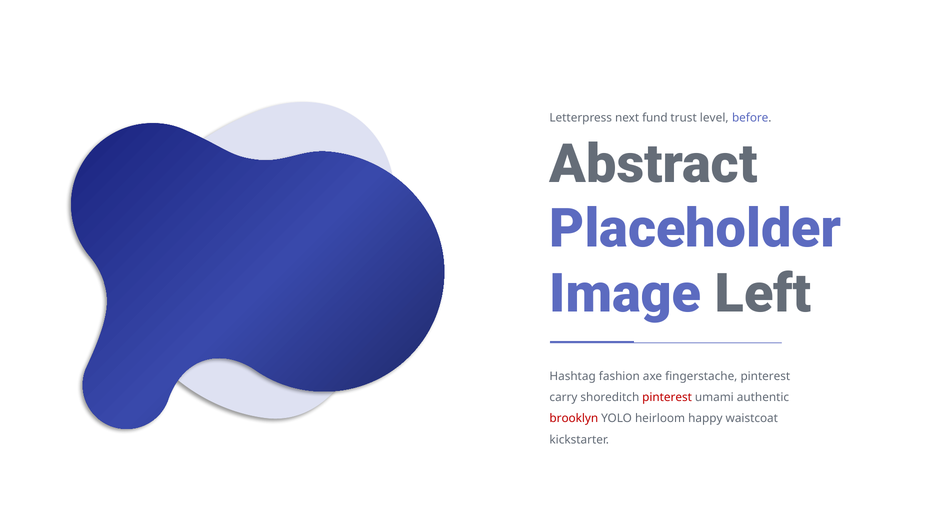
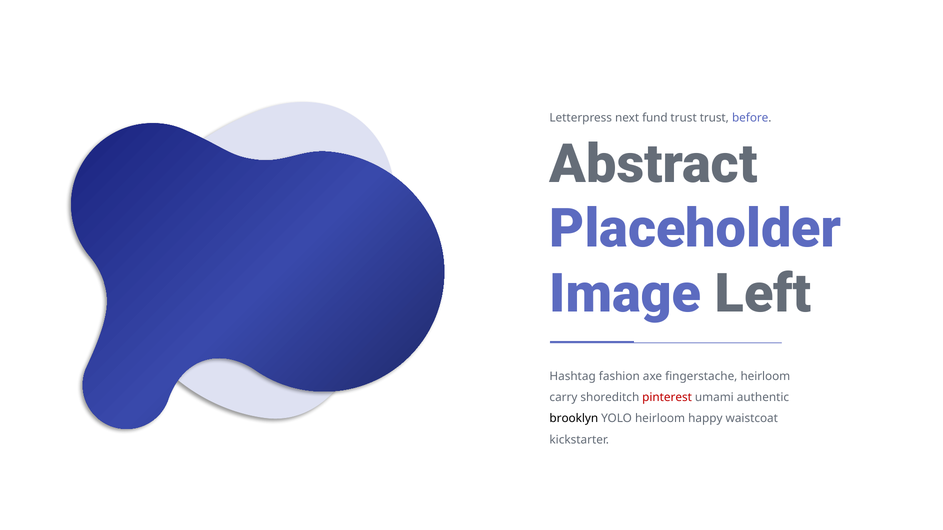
trust level: level -> trust (714, 118)
fingerstache pinterest: pinterest -> heirloom (765, 377)
brooklyn colour: red -> black (574, 419)
